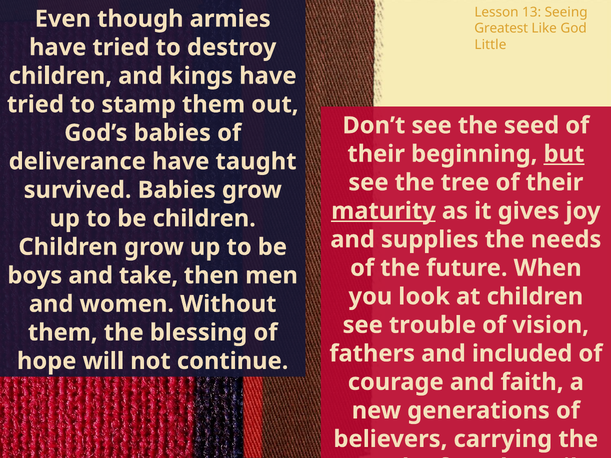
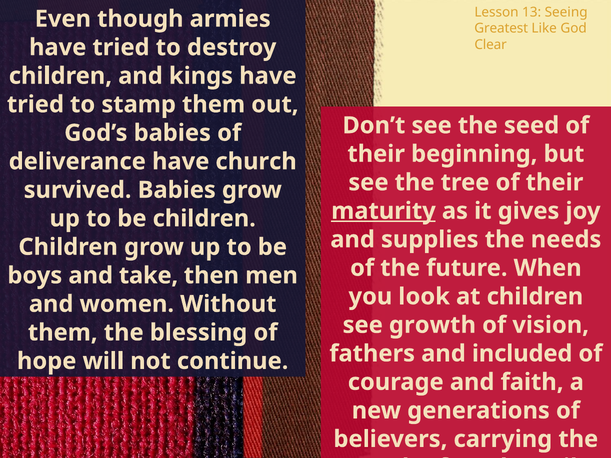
Little: Little -> Clear (491, 45)
but underline: present -> none (564, 154)
taught: taught -> church (256, 162)
trouble: trouble -> growth (432, 325)
